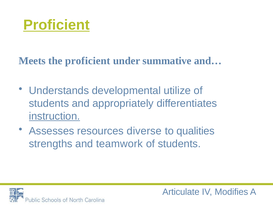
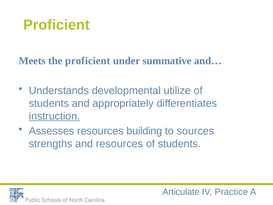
Proficient underline: present -> none (56, 25)
diverse: diverse -> building (144, 131)
qualities: qualities -> sources (195, 131)
and teamwork: teamwork -> resources (120, 144)
Modifies: Modifies -> Practice (231, 192)
